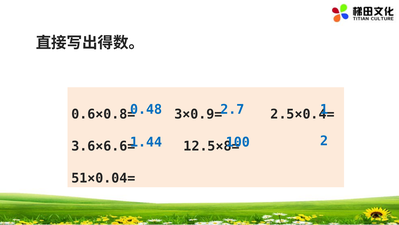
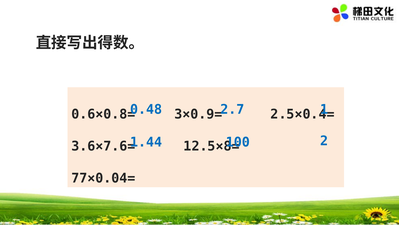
3.6×6.6=: 3.6×6.6= -> 3.6×7.6= (103, 146)
51×0.04=: 51×0.04= -> 77×0.04= (103, 178)
